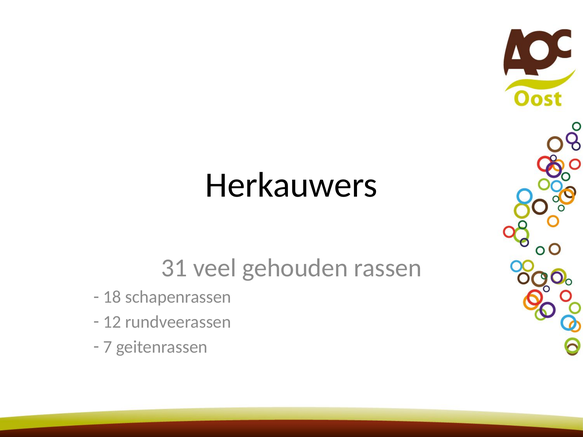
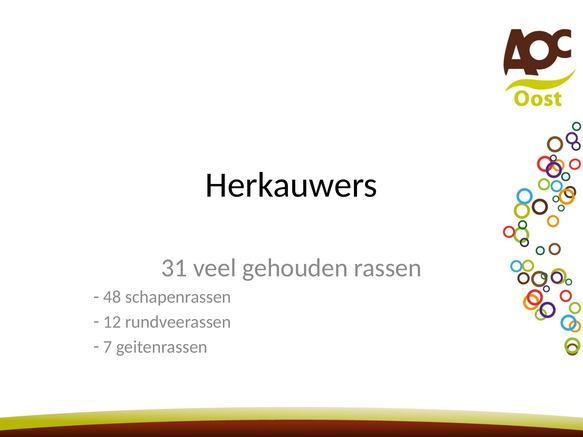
18: 18 -> 48 (112, 297)
